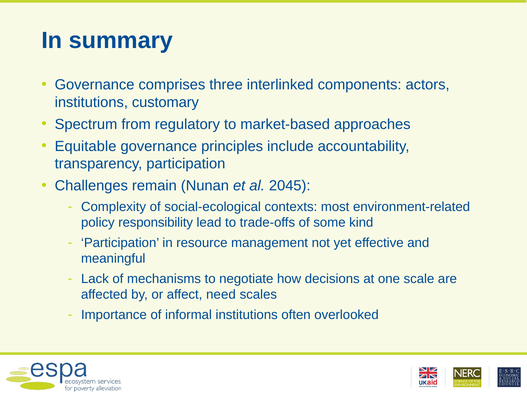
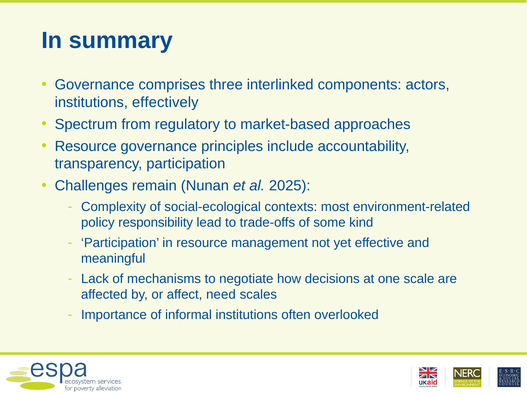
customary: customary -> effectively (165, 102)
Equitable: Equitable -> Resource (86, 146)
2045: 2045 -> 2025 (290, 186)
